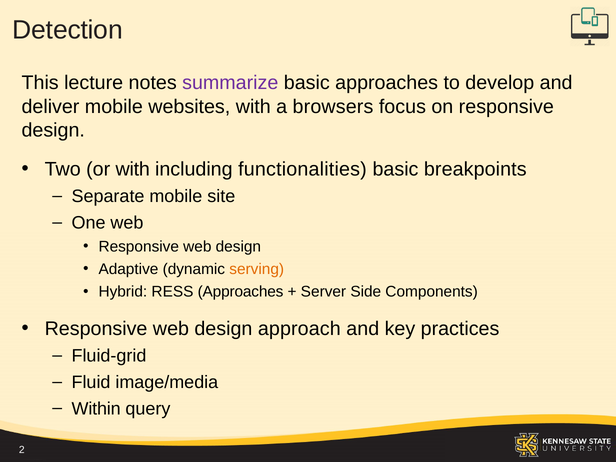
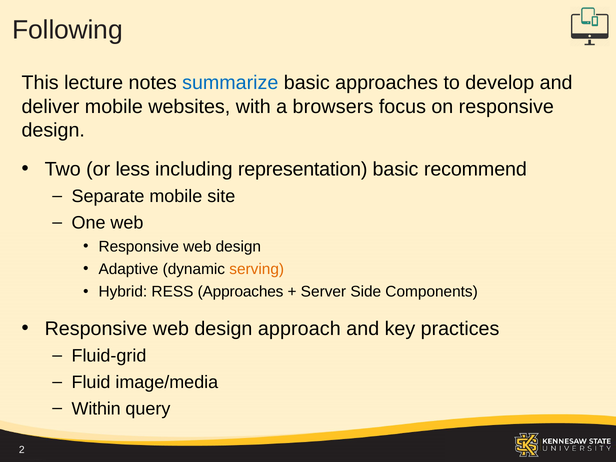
Detection: Detection -> Following (68, 30)
summarize colour: purple -> blue (230, 83)
or with: with -> less (133, 169)
functionalities: functionalities -> representation (303, 169)
breakpoints: breakpoints -> recommend (475, 169)
